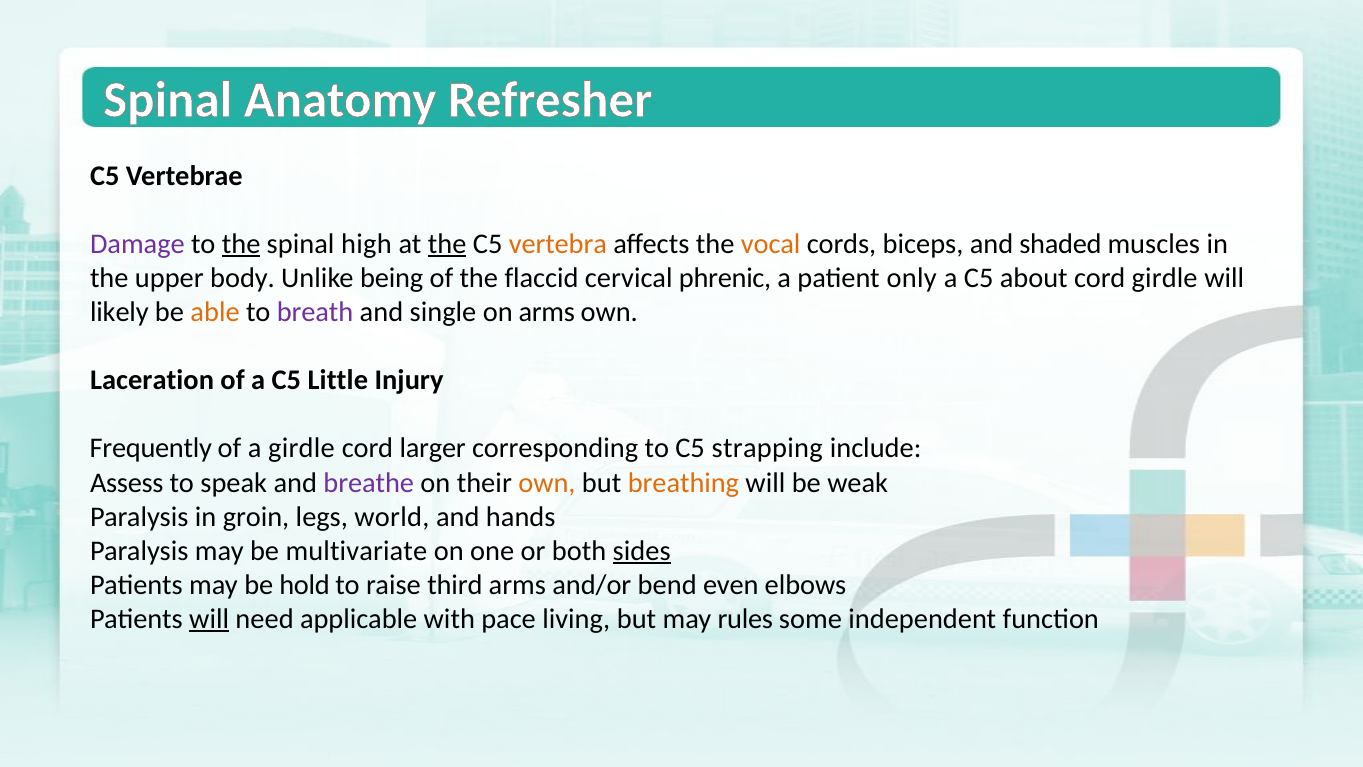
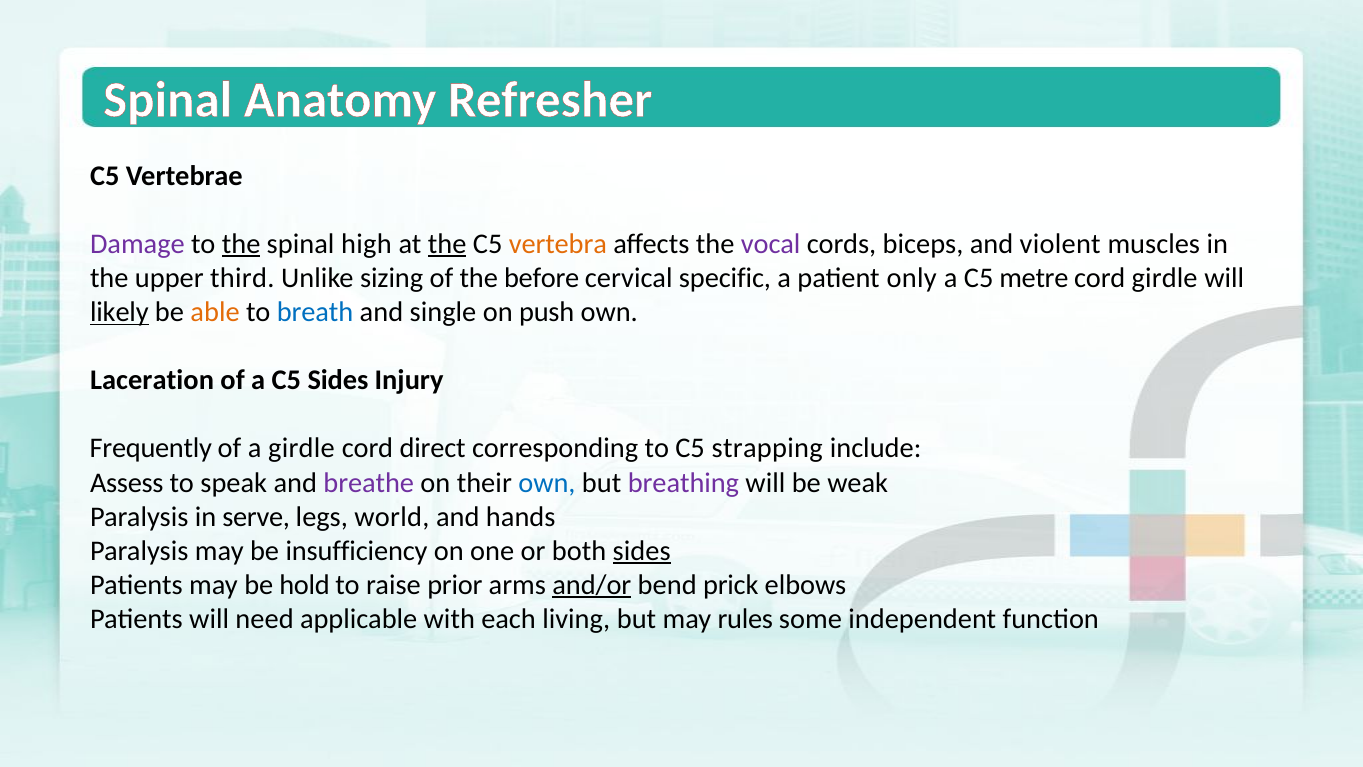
vocal colour: orange -> purple (771, 244)
shaded: shaded -> violent (1060, 244)
body: body -> third (242, 278)
being: being -> sizing (392, 278)
flaccid: flaccid -> before (542, 278)
phrenic: phrenic -> specific (725, 278)
about: about -> metre (1034, 278)
likely underline: none -> present (119, 312)
breath colour: purple -> blue (315, 312)
on arms: arms -> push (547, 312)
C5 Little: Little -> Sides (338, 380)
larger: larger -> direct (433, 448)
own colour: orange -> blue (547, 483)
breathing colour: orange -> purple (683, 483)
groin: groin -> serve (256, 517)
multivariate: multivariate -> insufficiency (357, 551)
third: third -> prior (455, 585)
and/or underline: none -> present (592, 585)
even: even -> prick (731, 585)
will underline: present -> none (209, 619)
pace: pace -> each (509, 619)
